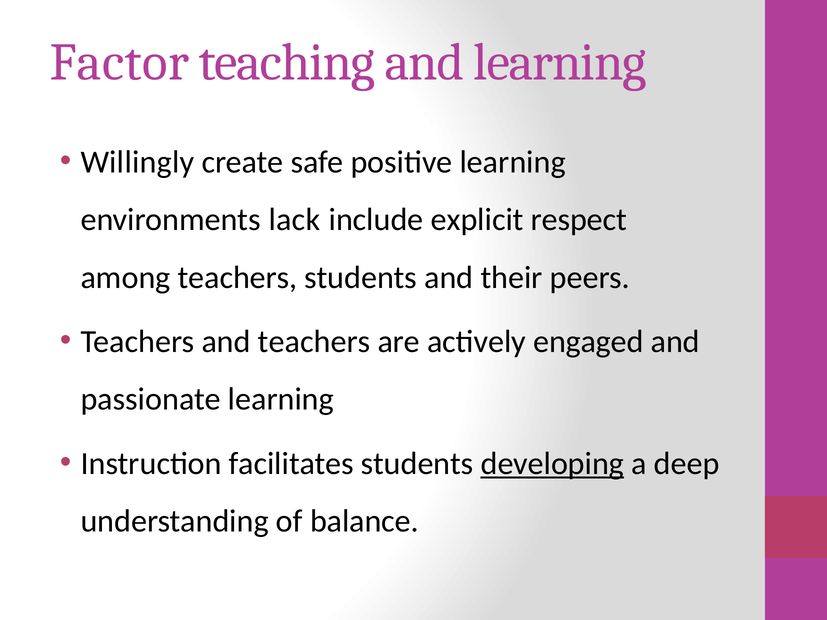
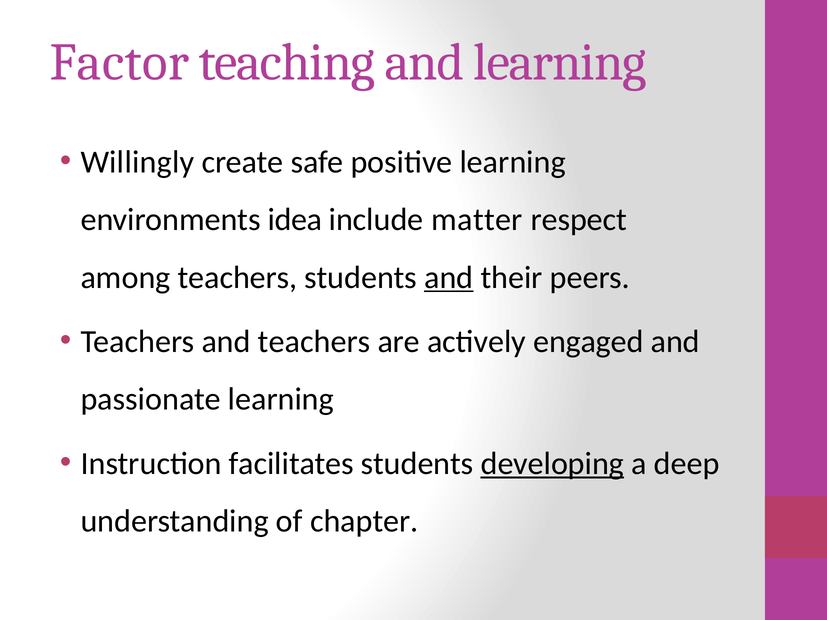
lack: lack -> idea (295, 220)
explicit: explicit -> matter (477, 220)
and underline: none -> present (449, 278)
balance: balance -> chapter (364, 521)
